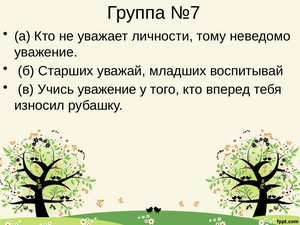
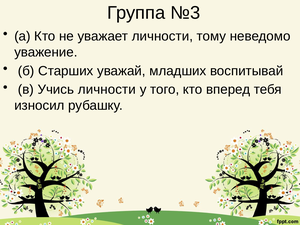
№7: №7 -> №3 (185, 13)
Учись уважение: уважение -> личности (107, 90)
